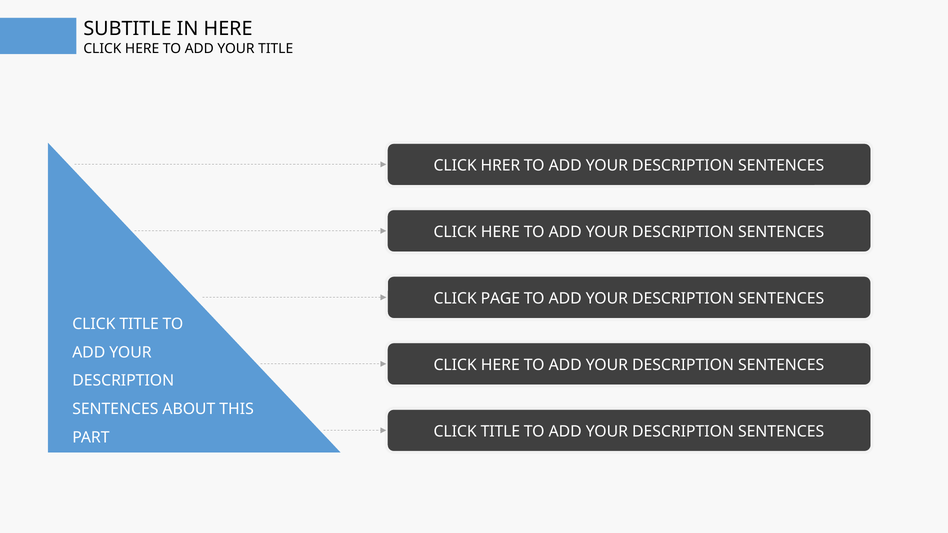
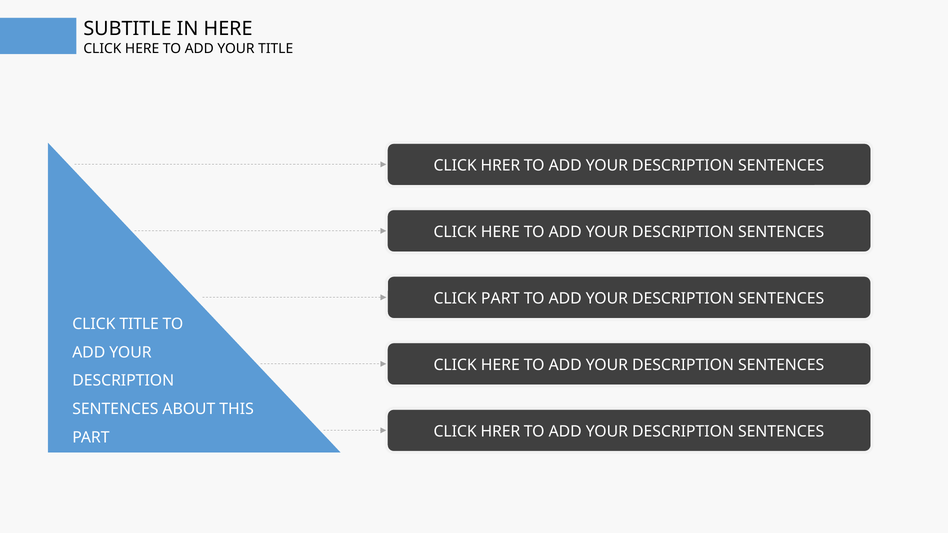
CLICK PAGE: PAGE -> PART (500, 299)
TITLE: TITLE -> HRER (500, 432)
